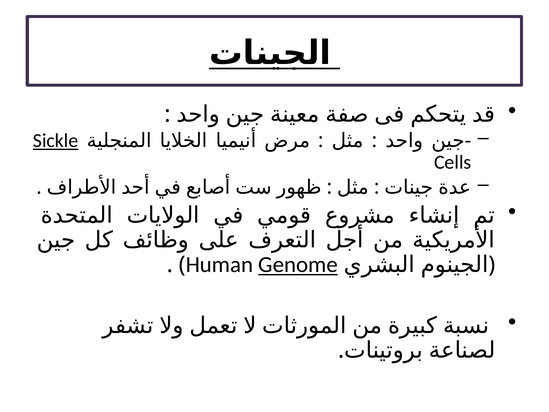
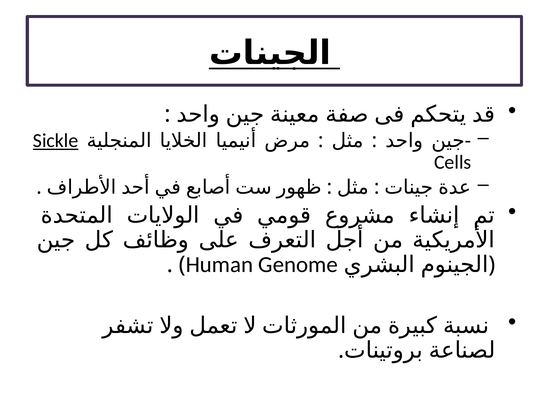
Genome underline: present -> none (298, 265)
